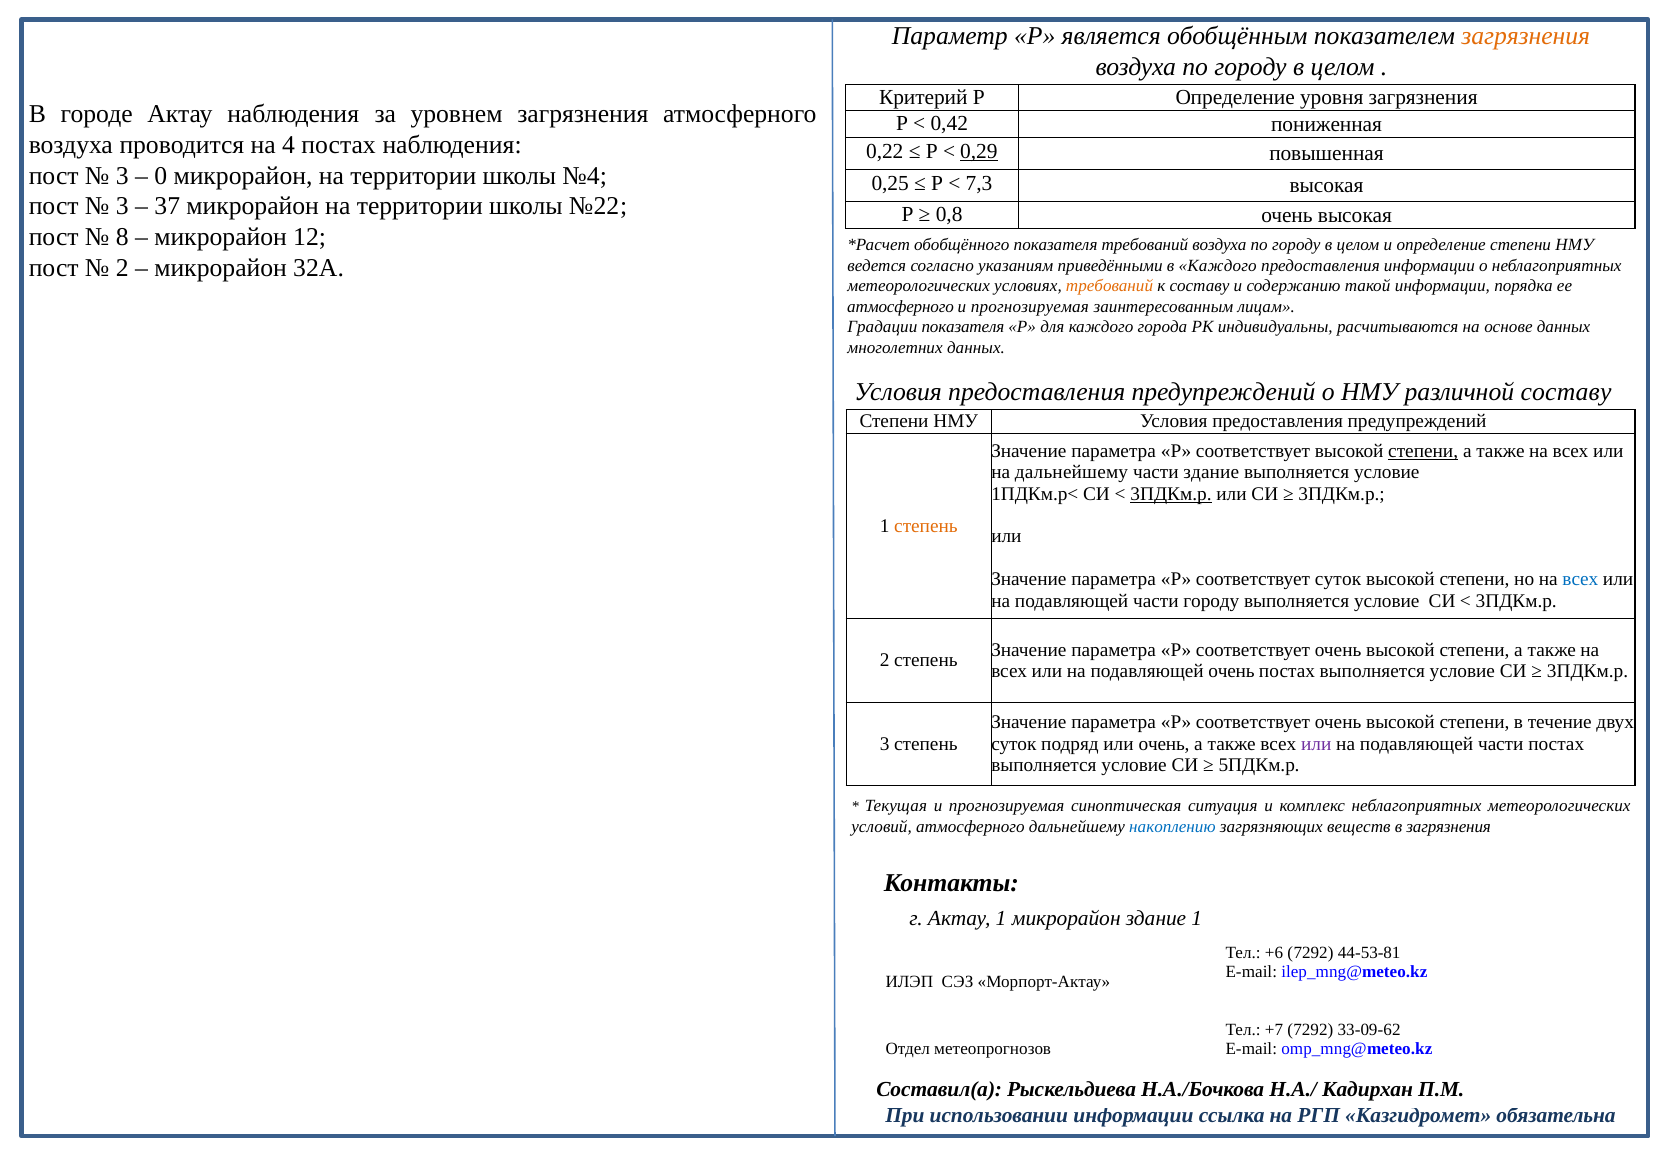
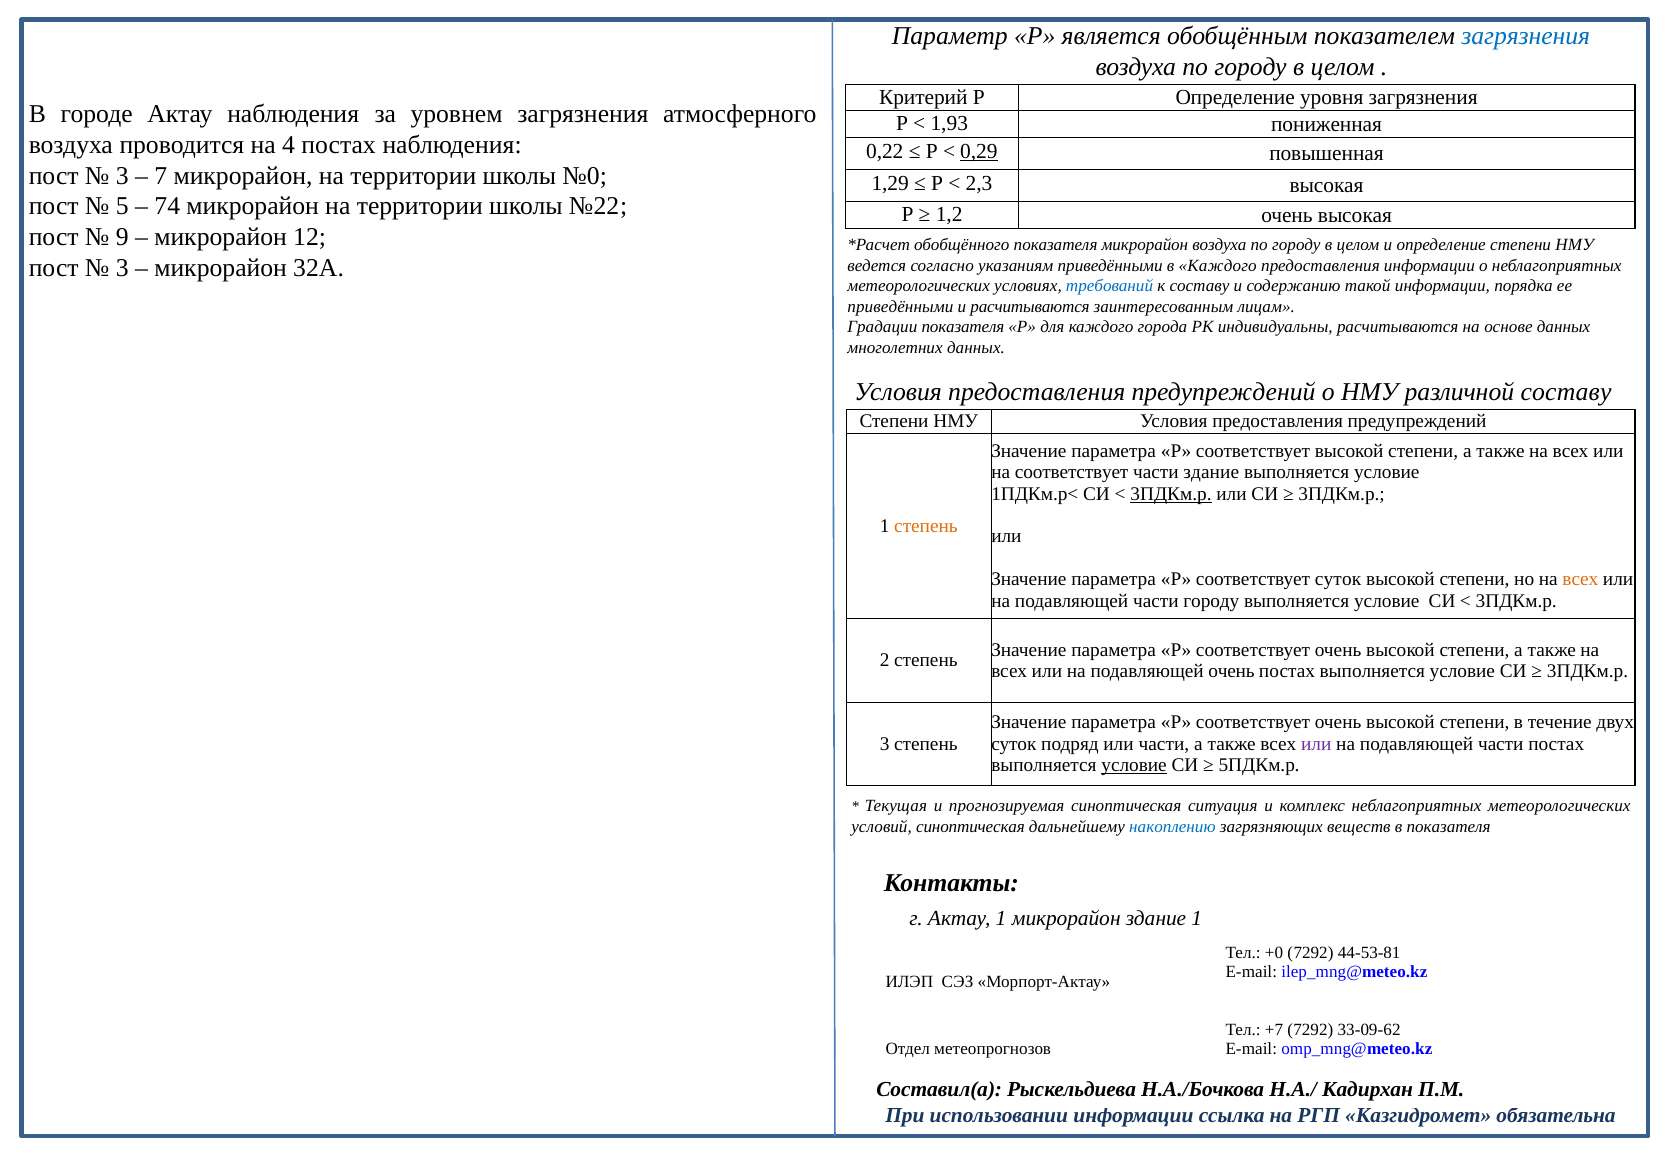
загрязнения colour: orange -> blue (1526, 36)
0,42: 0,42 -> 1,93 (949, 124)
0: 0 -> 7 (161, 176)
№4: №4 -> №0 (585, 176)
0,25: 0,25 -> 1,29 (890, 183)
7,3: 7,3 -> 2,3 (979, 183)
3: 3 -> 5 (122, 206)
37: 37 -> 74 (167, 206)
0,8: 0,8 -> 1,2 (949, 215)
8: 8 -> 9 (122, 237)
показателя требований: требований -> микрорайон (1145, 245)
2: 2 -> 3 (122, 268)
требований colour: orange -> blue (1110, 286)
атмосферного: атмосферного -> приведёнными (900, 307)
прогнозируемая: прогнозируемая -> расчитываются (1030, 307)
степени underline: present -> none (1423, 451)
на дальнейшему: дальнейшему -> соответствует (1072, 473)
всех colour: blue -> orange (1580, 579)
или очень: очень -> части (1164, 744)
условие underline: none -> present (1134, 765)
условий атмосферного: атмосферного -> синоптическая (970, 827)
в загрязнения: загрязнения -> показателя (1449, 827)
+6: +6 -> +0 (1274, 953)
